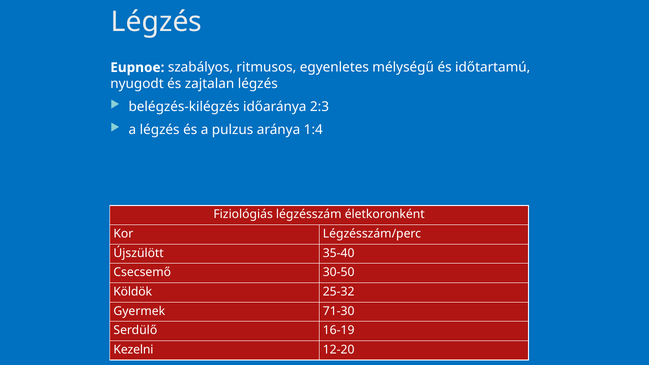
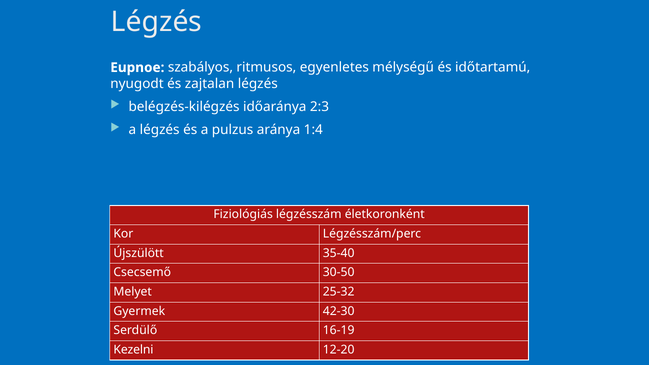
Köldök: Köldök -> Melyet (133, 292)
71-30: 71-30 -> 42-30 (339, 311)
